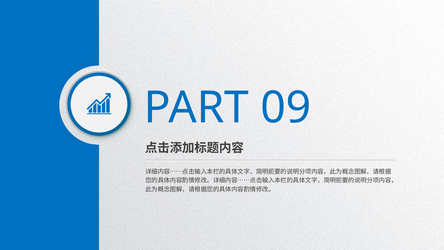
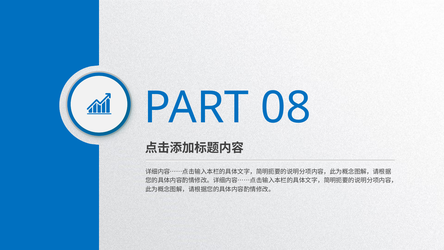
09: 09 -> 08 (286, 108)
